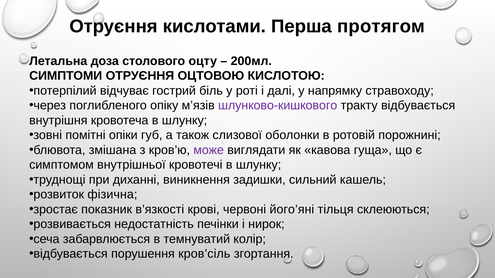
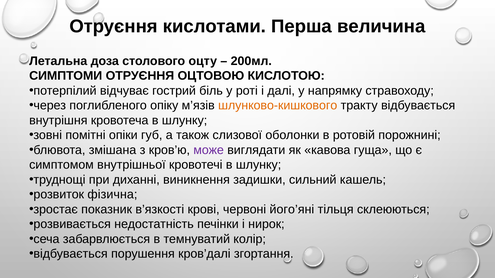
протягом: протягом -> величина (381, 27)
шлунково-кишкового colour: purple -> orange (278, 106)
кров’сіль: кров’сіль -> кров’далі (204, 254)
